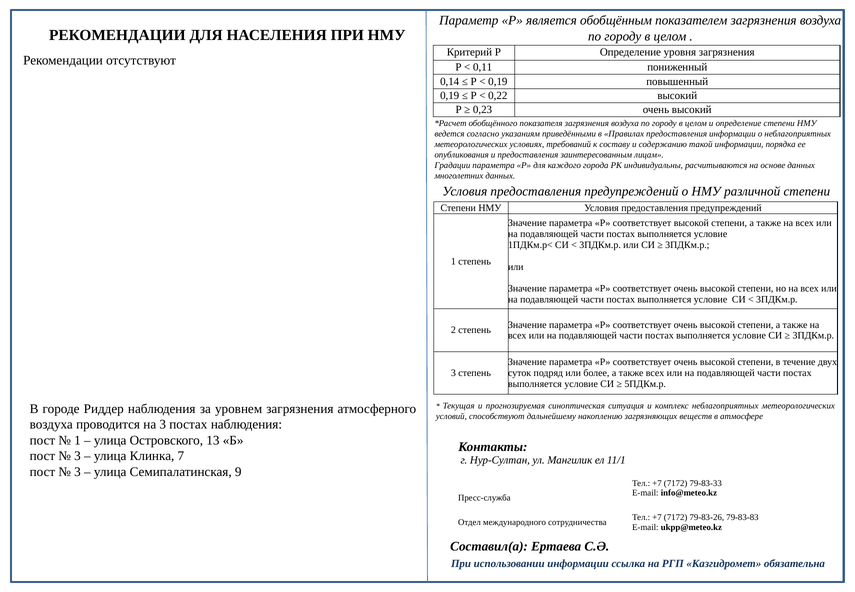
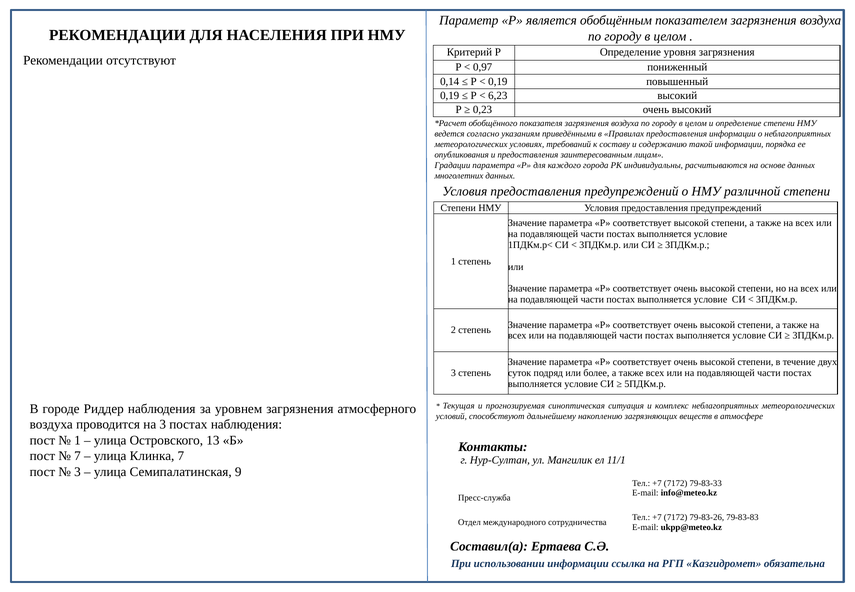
0,11: 0,11 -> 0,97 (483, 67)
0,22: 0,22 -> 6,23 (498, 96)
3: 3 -> 7 (78, 456)
